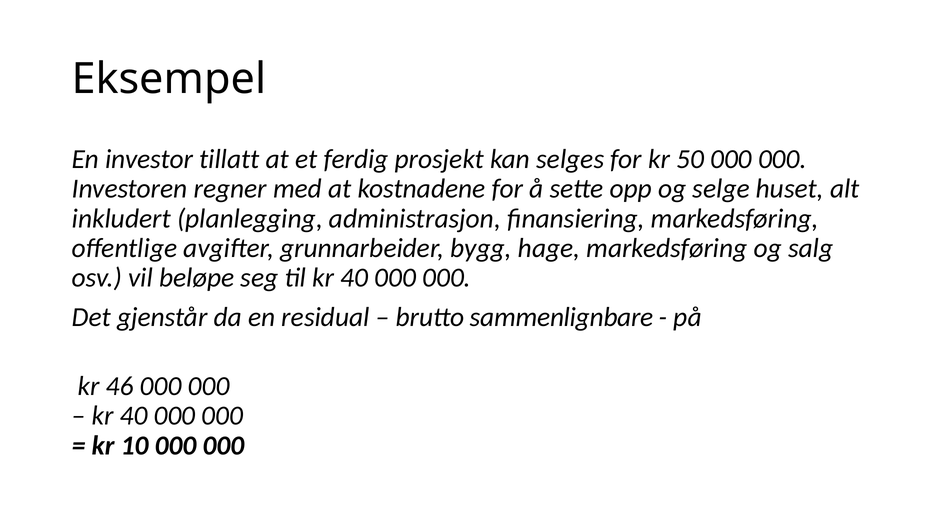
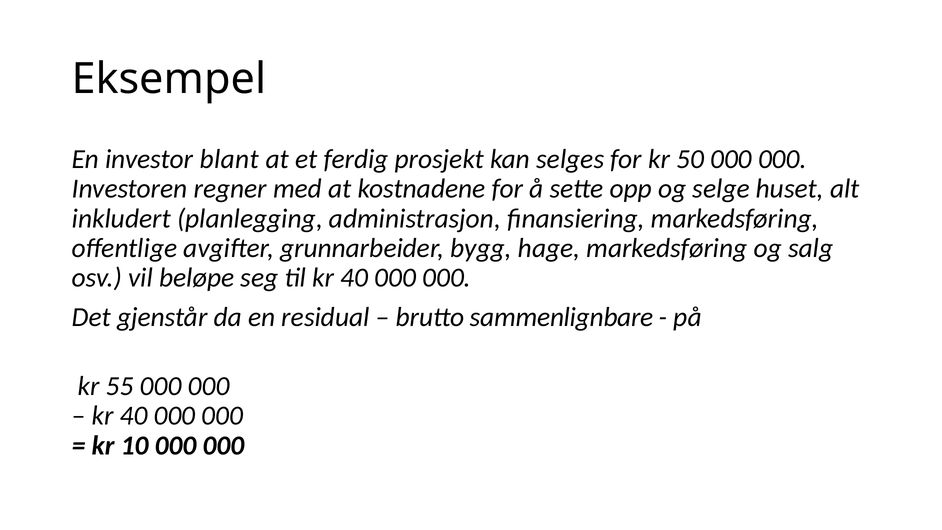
tillatt: tillatt -> blant (229, 159)
46: 46 -> 55 (120, 386)
